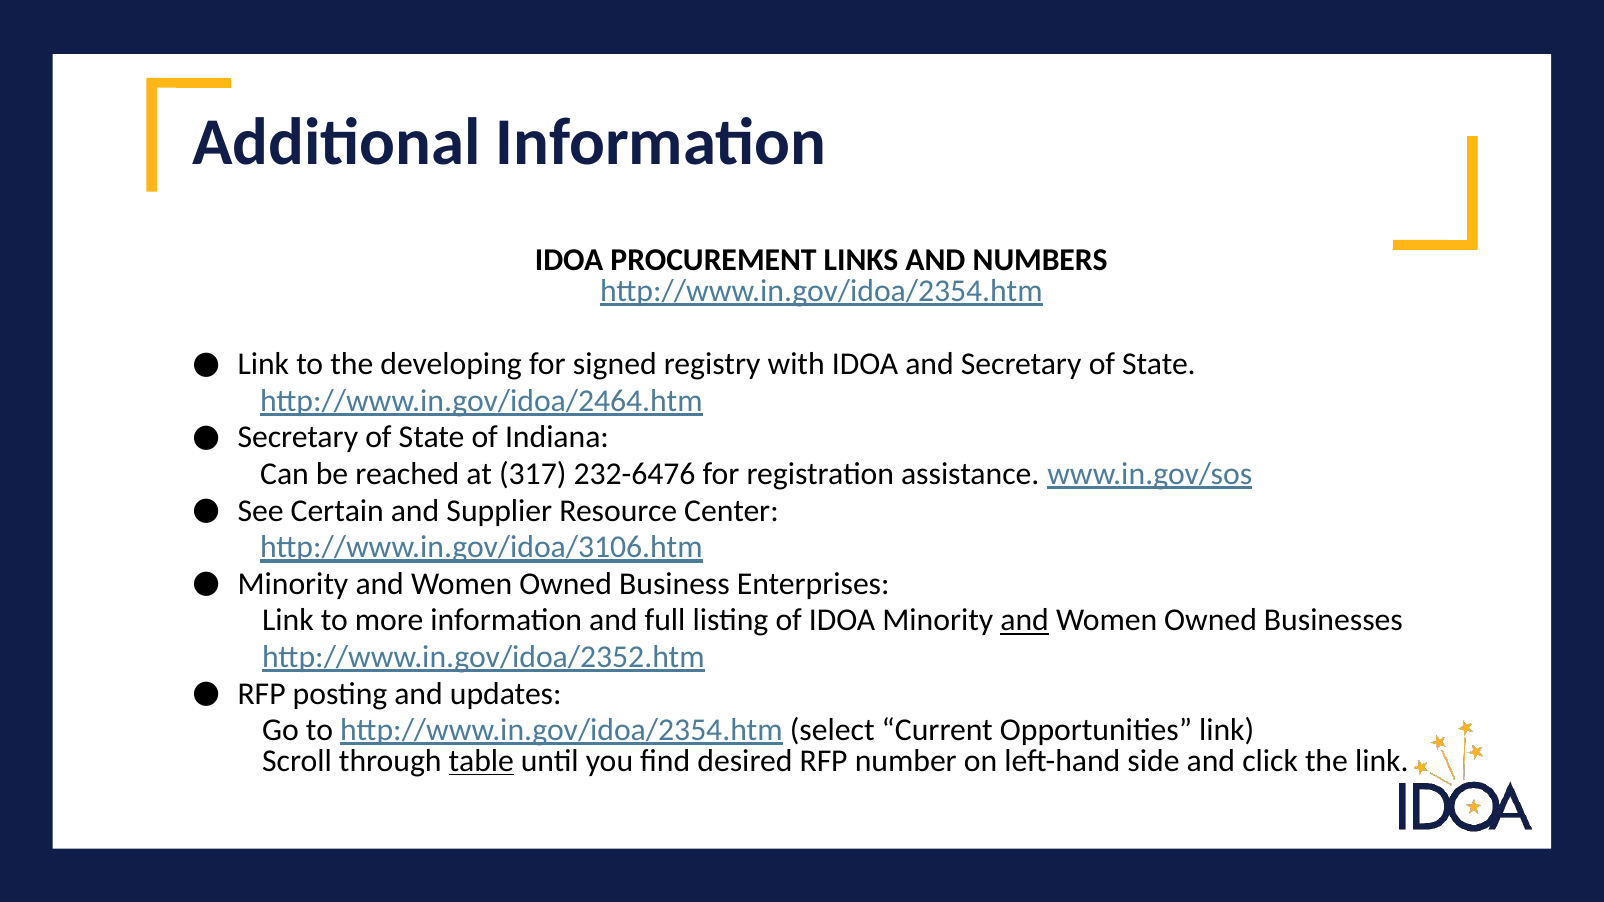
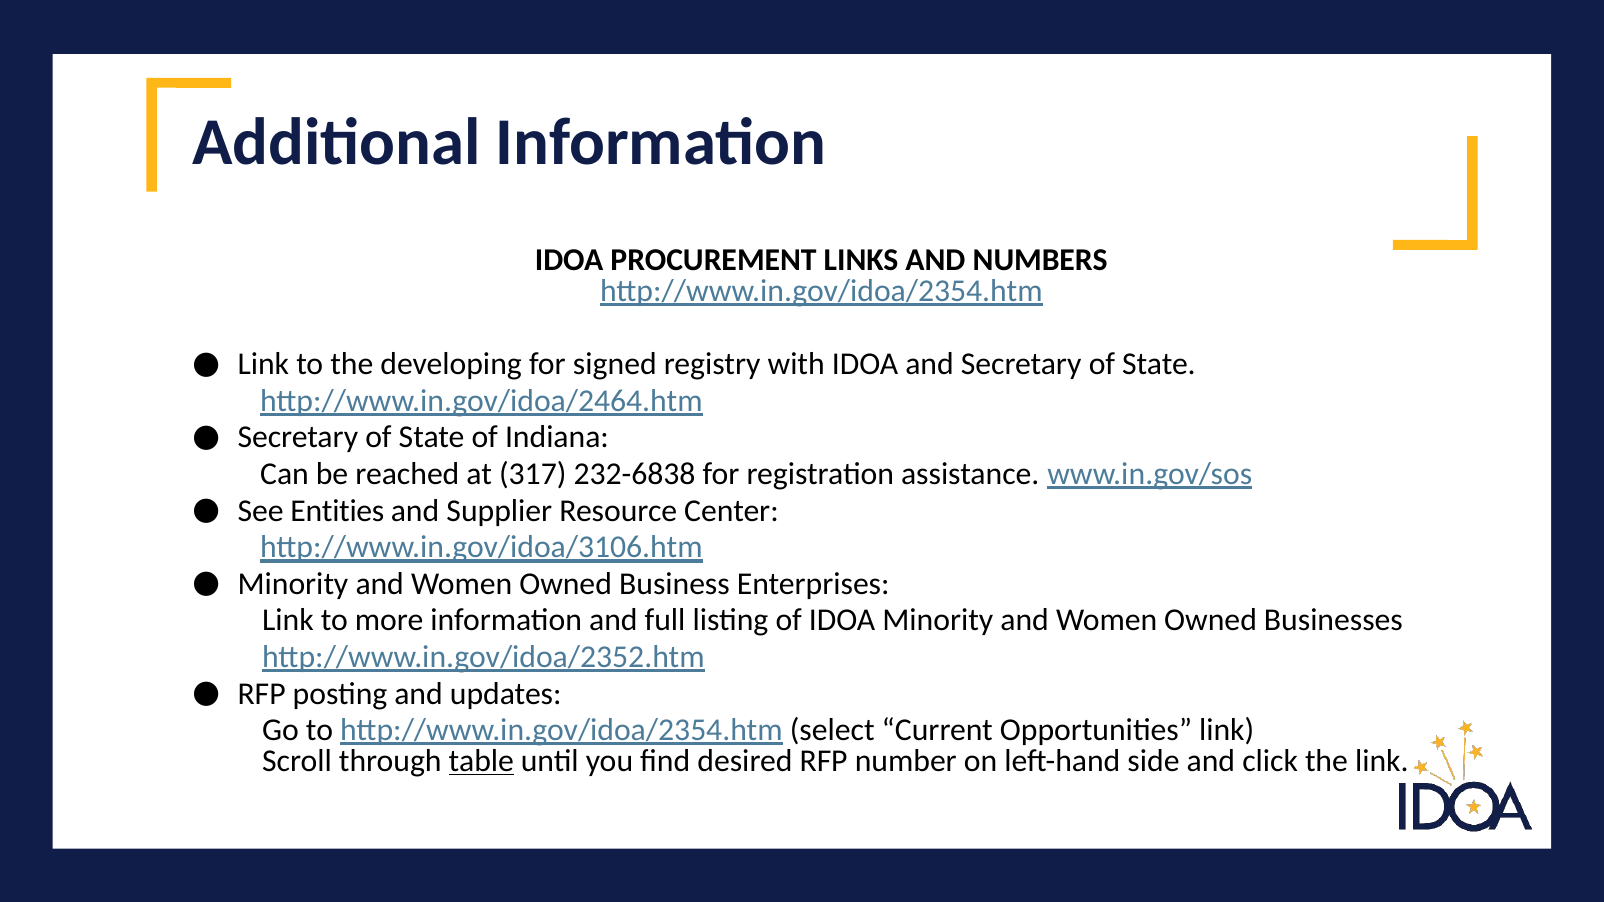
232-6476: 232-6476 -> 232-6838 (635, 474)
Certain: Certain -> Entities (337, 511)
and underline: present -> none (1025, 621)
